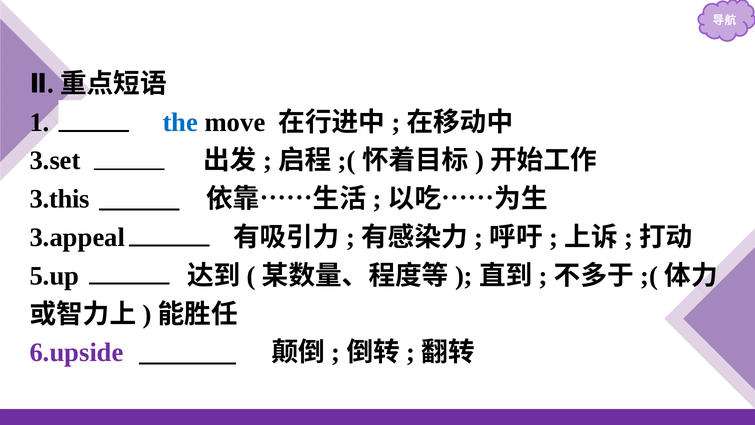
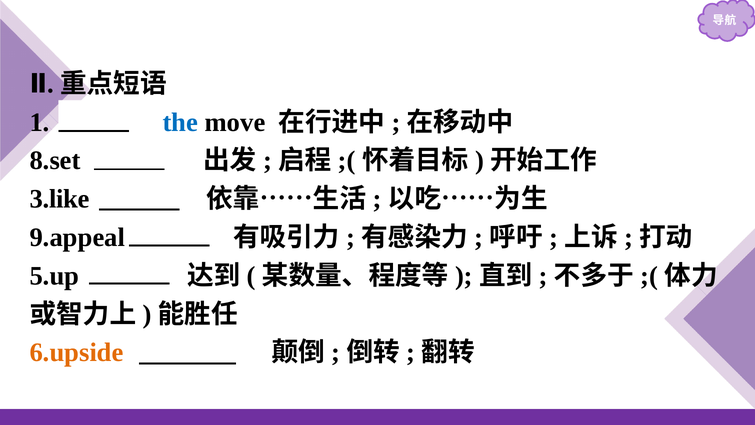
3.set: 3.set -> 8.set (55, 160)
3.this: 3.this -> 3.like (60, 199)
3.appeal: 3.appeal -> 9.appeal (77, 237)
6.upside colour: purple -> orange (77, 352)
